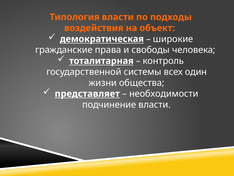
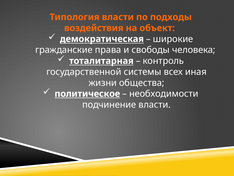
один: один -> иная (196, 72)
представляет: представляет -> политическое (87, 94)
